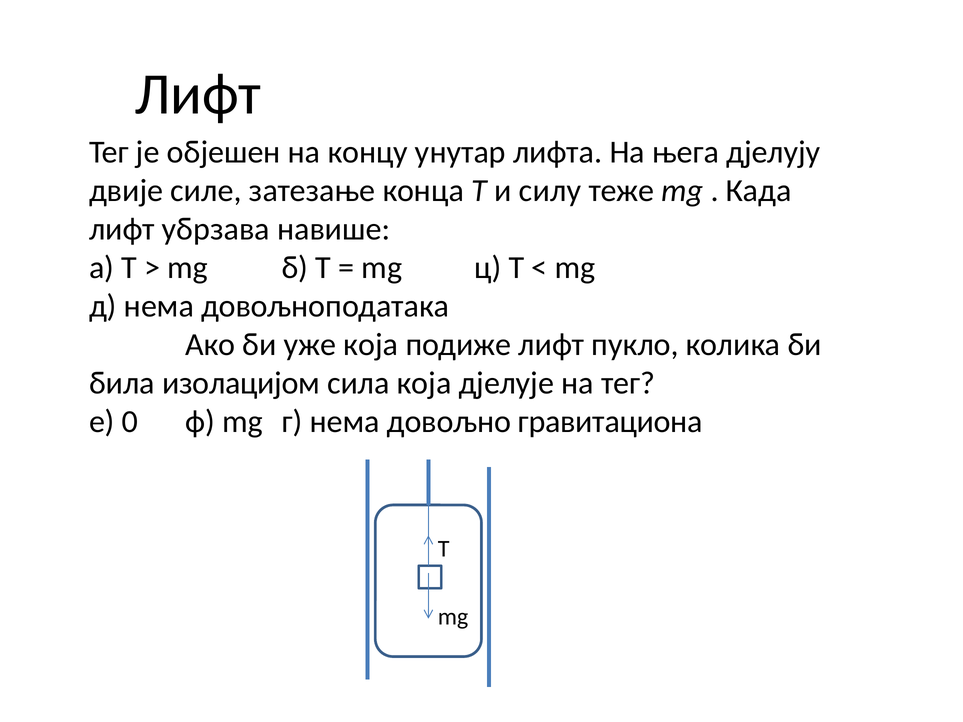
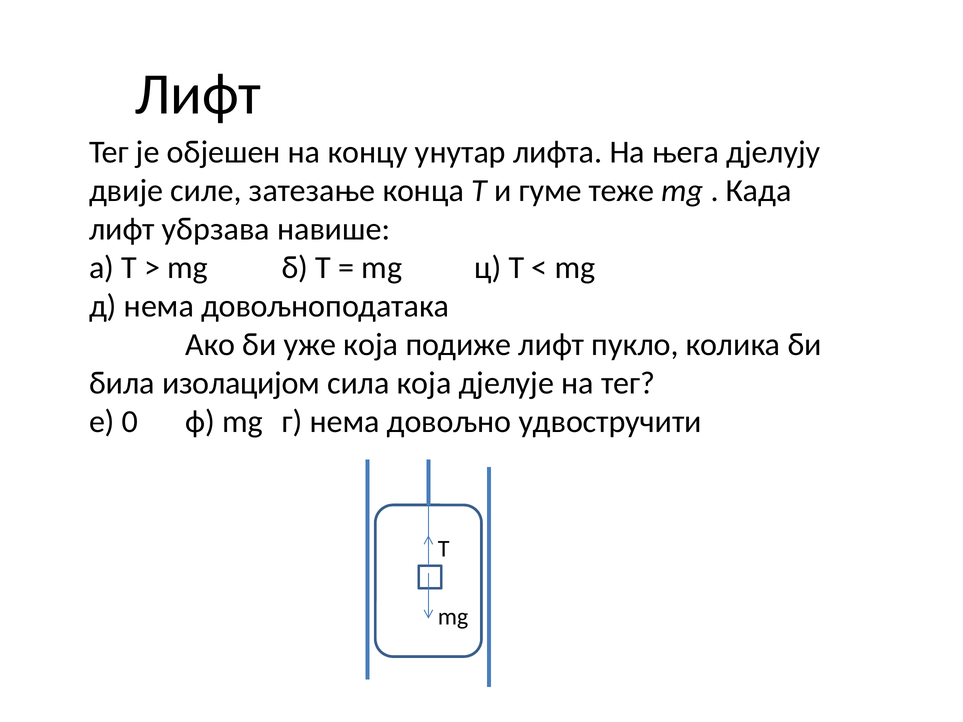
силу: силу -> гуме (550, 191)
гравитациона: гравитациона -> удвостручити (610, 422)
